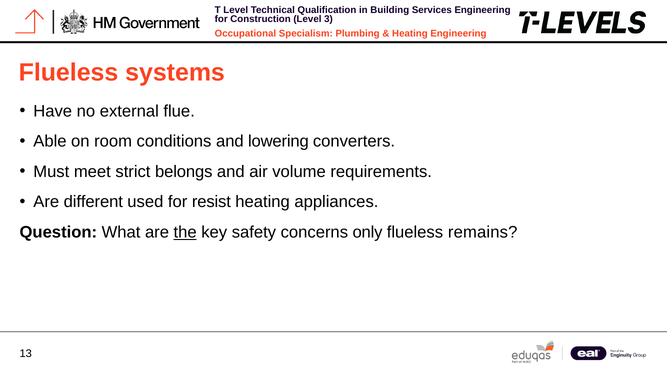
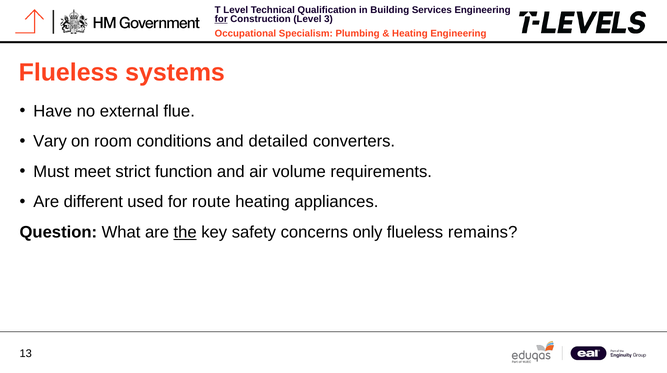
for underline: none -> present (221, 19)
Able: Able -> Vary (50, 141)
lowering: lowering -> detailed (278, 141)
belongs: belongs -> function (184, 172)
resist: resist -> route (211, 202)
